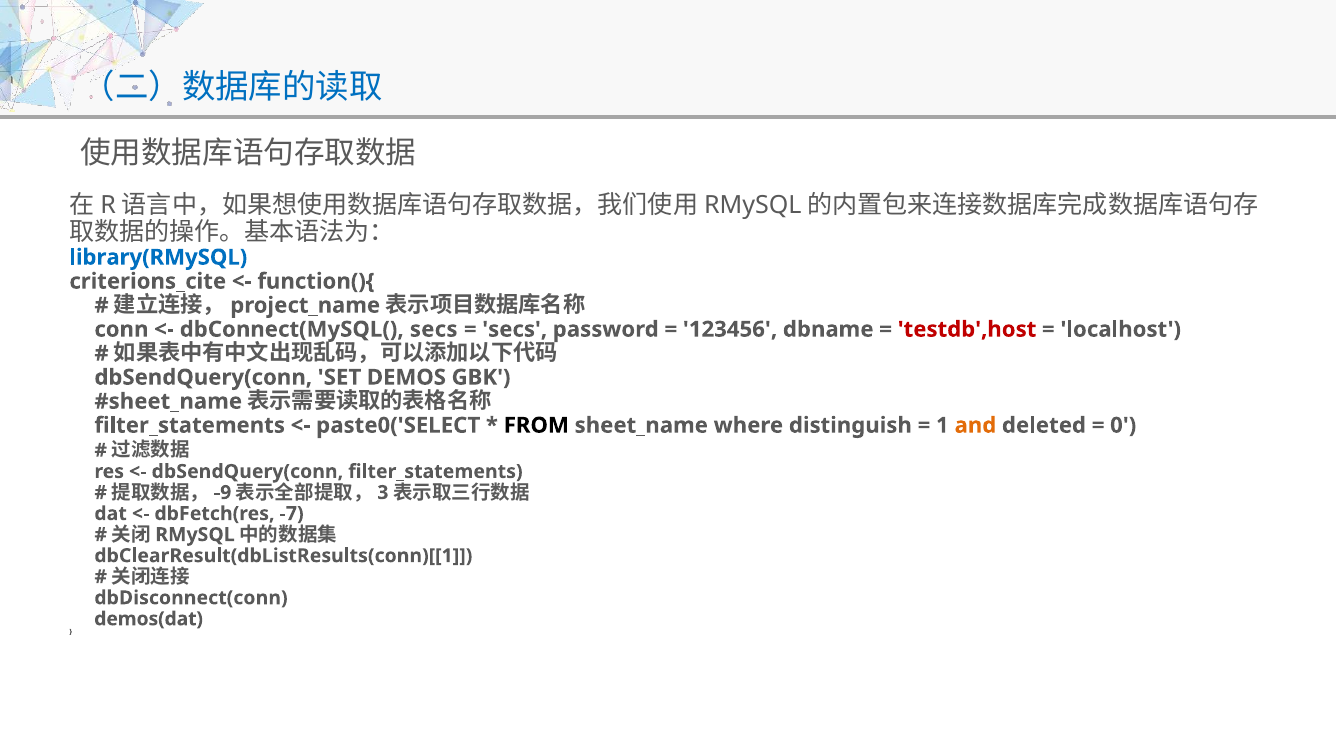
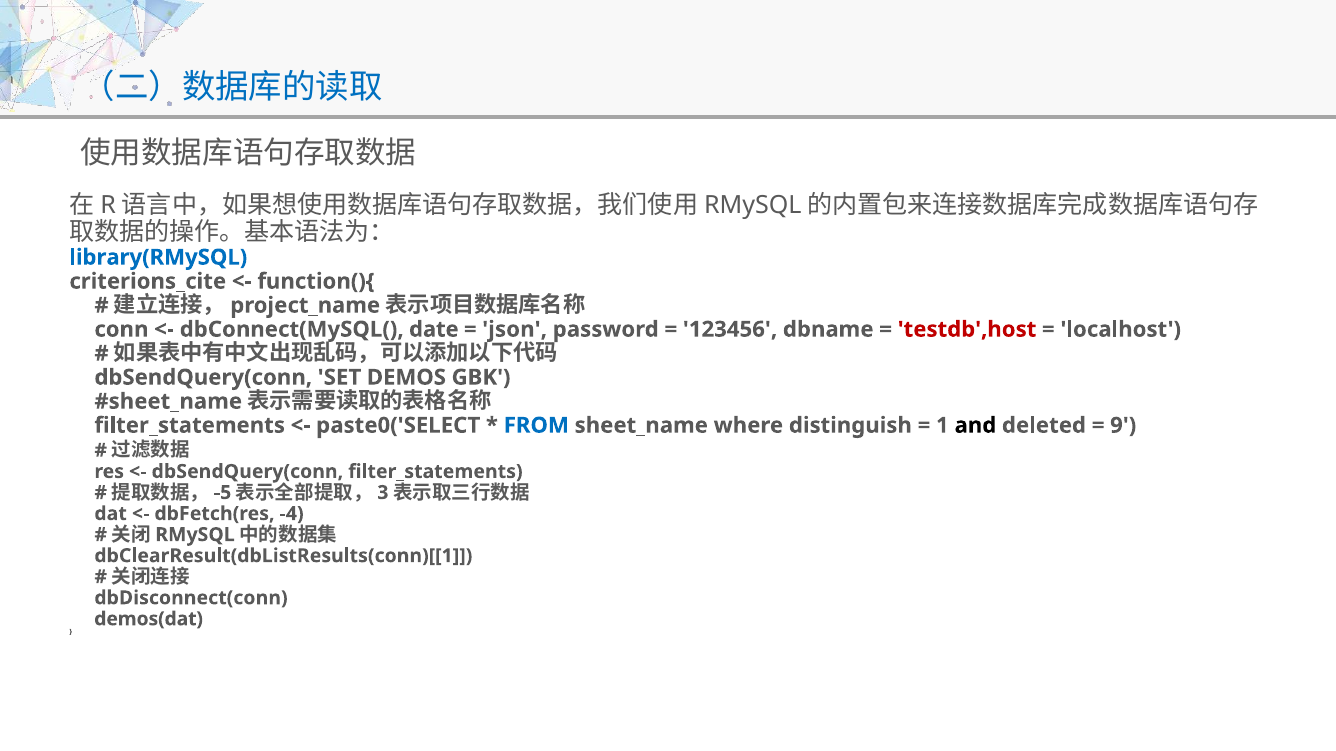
dbConnect(MySQL( secs: secs -> date (434, 330)
secs: secs -> json (515, 330)
FROM colour: black -> blue (536, 426)
and colour: orange -> black (975, 426)
0: 0 -> 9 (1123, 426)
-9: -9 -> -5 (223, 493)
-7: -7 -> -4 (292, 514)
